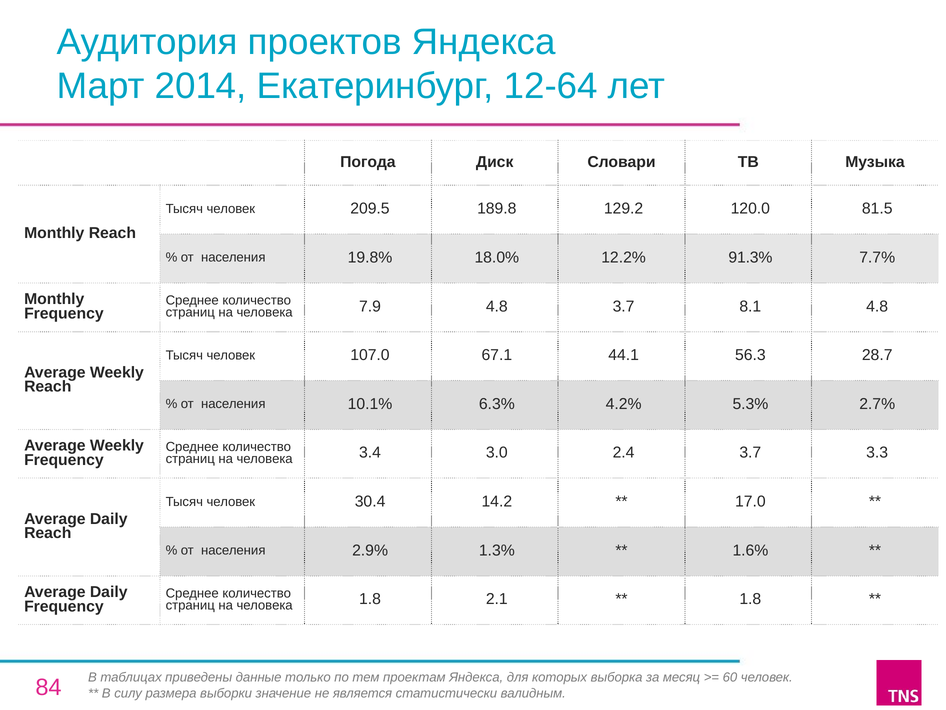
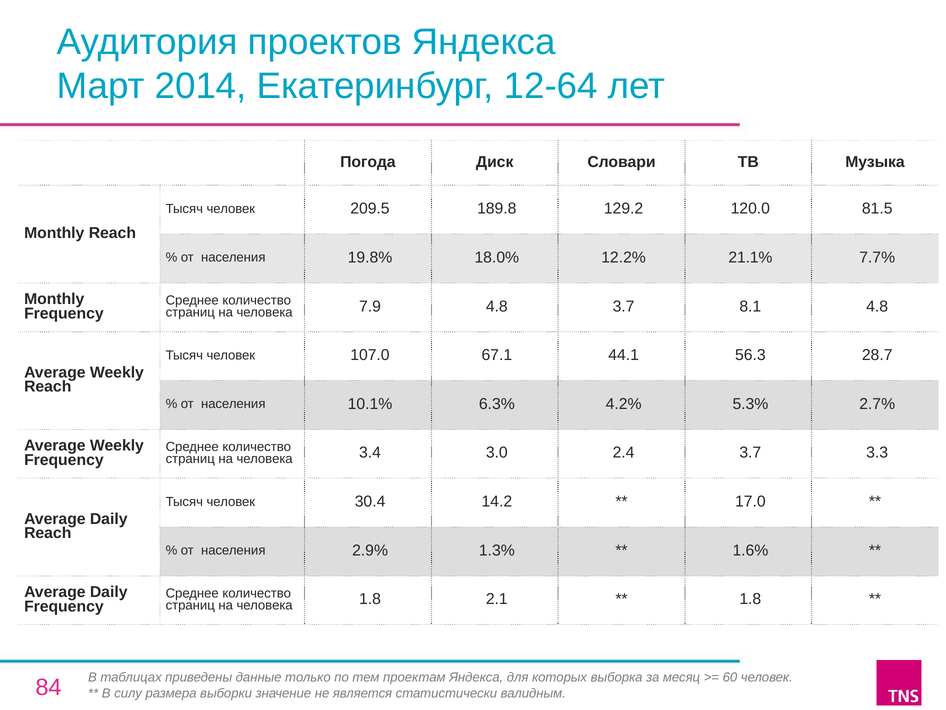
91.3%: 91.3% -> 21.1% (750, 257)
